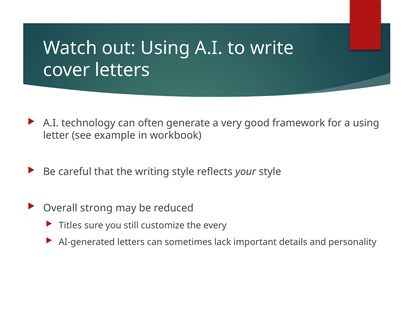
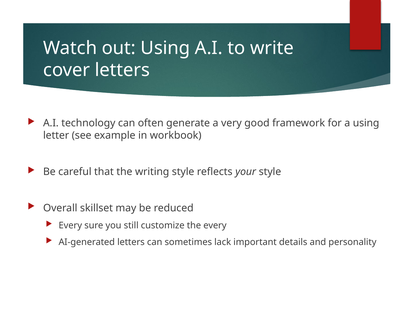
strong: strong -> skillset (97, 208)
Titles: Titles -> Every (70, 225)
